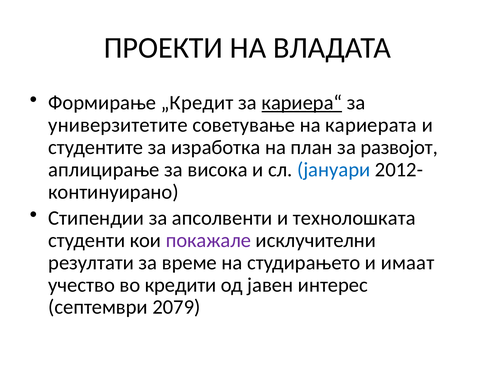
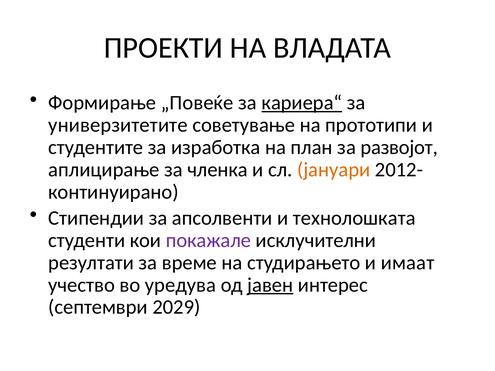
„Кредит: „Кредит -> „Повеќе (197, 103)
кариерата: кариерата -> прототипи (371, 125)
висока: висока -> членка (218, 170)
јануари colour: blue -> orange (334, 170)
кредити: кредити -> уредува (180, 285)
јавен underline: none -> present (270, 285)
2079: 2079 -> 2029 (176, 307)
